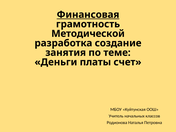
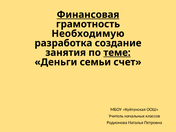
Методической: Методической -> Необходимую (88, 34)
теме underline: none -> present (117, 53)
платы: платы -> семьи (95, 62)
